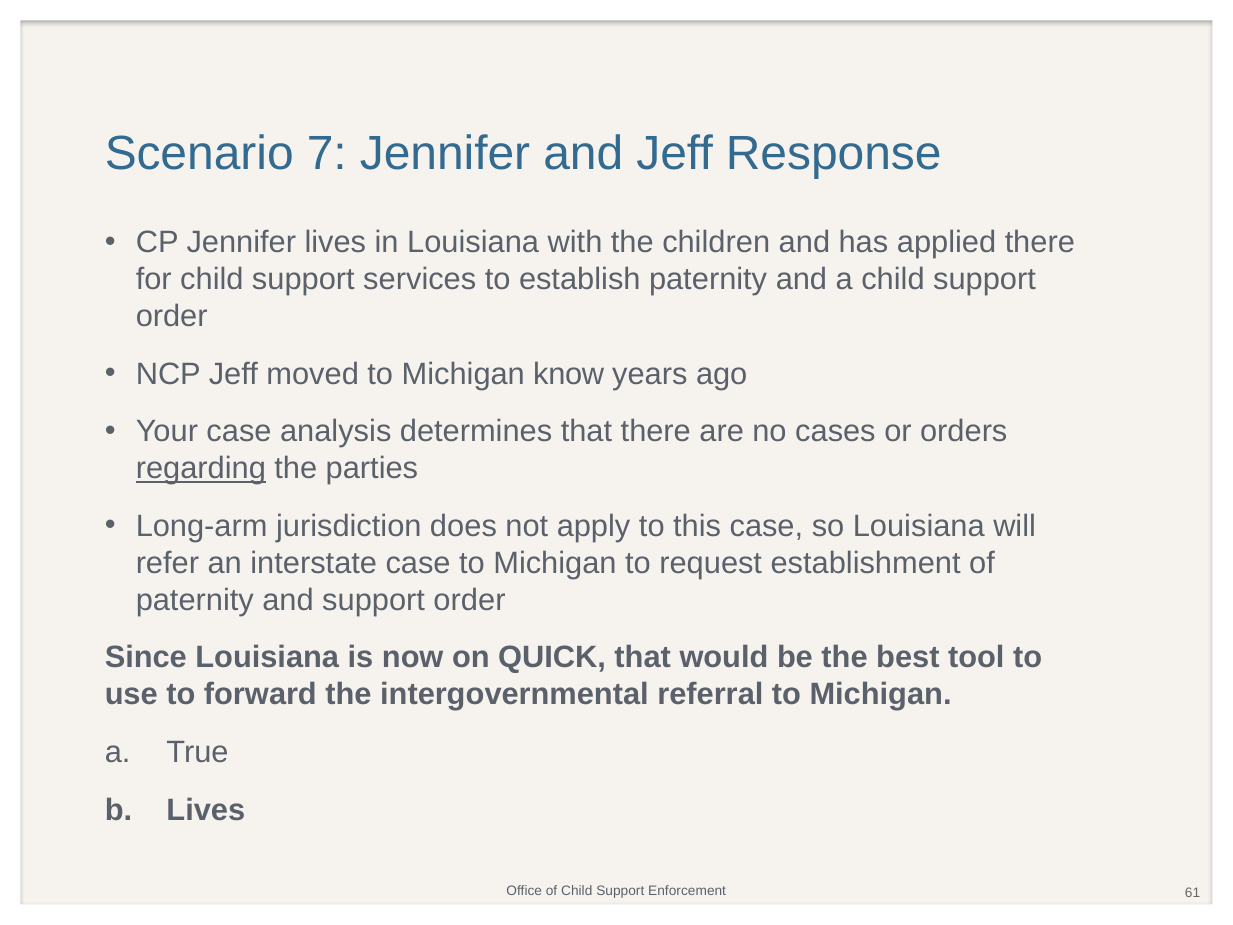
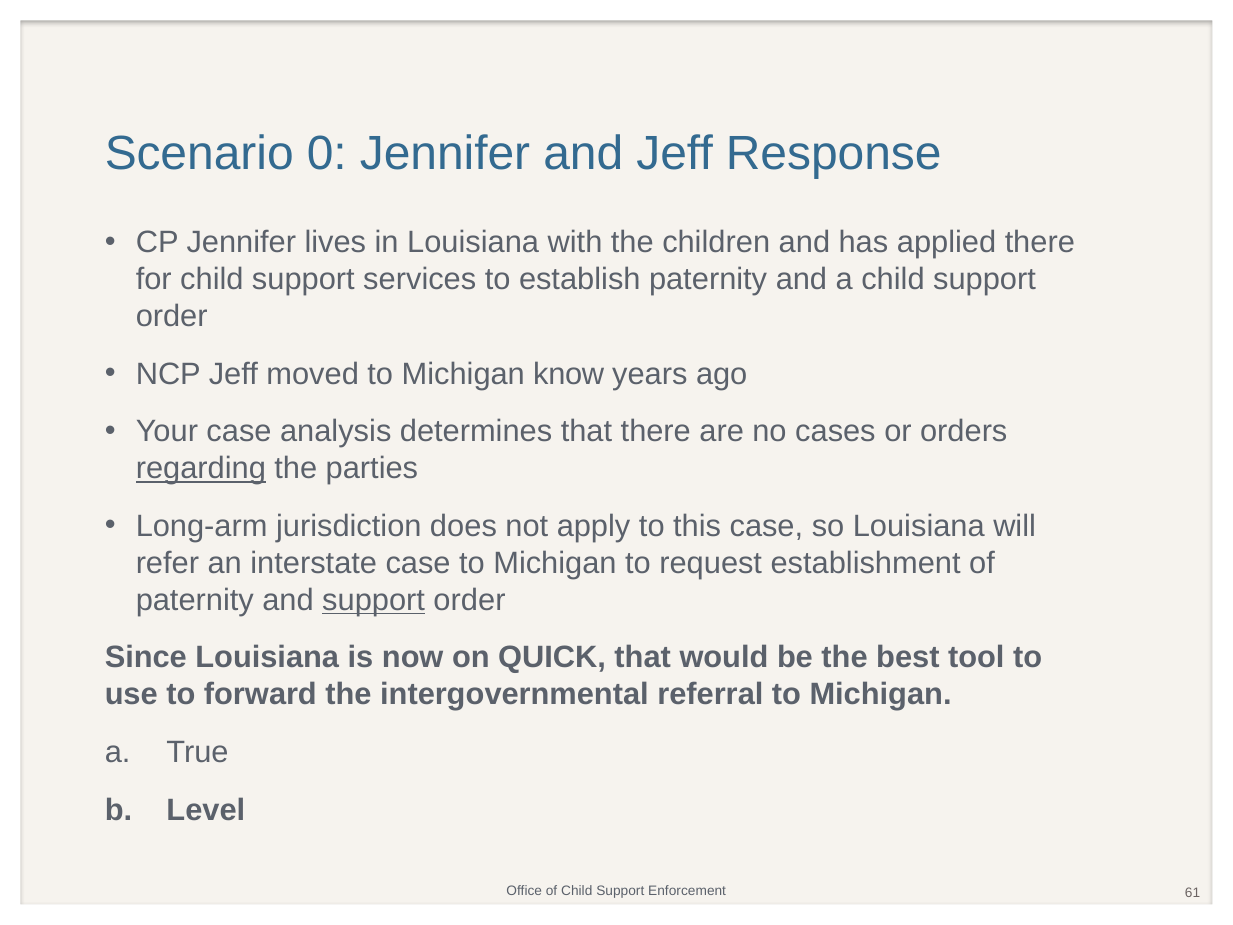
7: 7 -> 0 (327, 153)
support underline: none -> present (374, 600)
Lives: Lives -> Level (206, 810)
